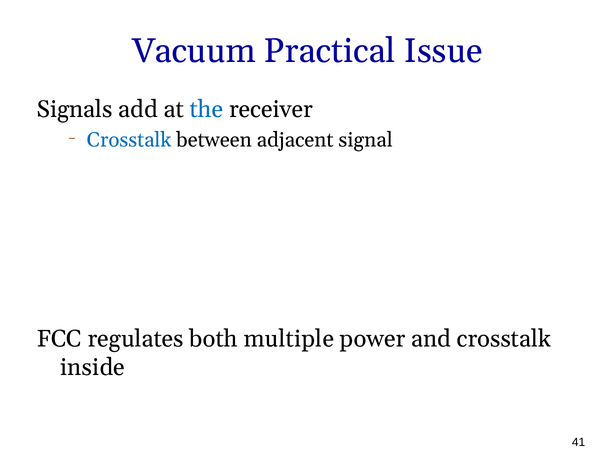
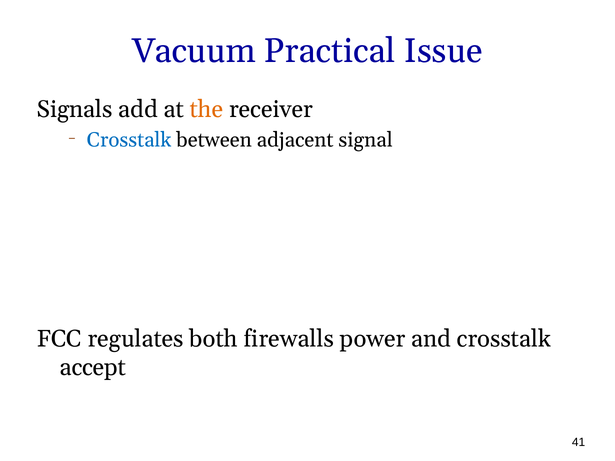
the colour: blue -> orange (206, 109)
multiple: multiple -> firewalls (289, 339)
inside: inside -> accept (93, 368)
